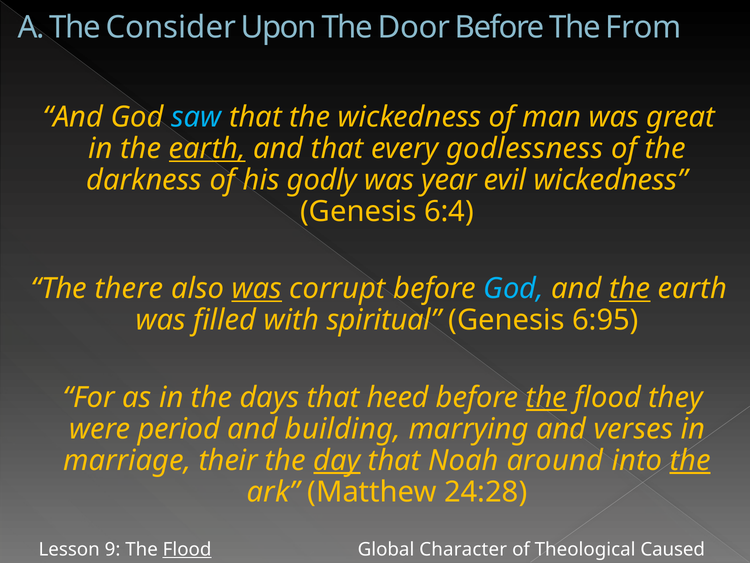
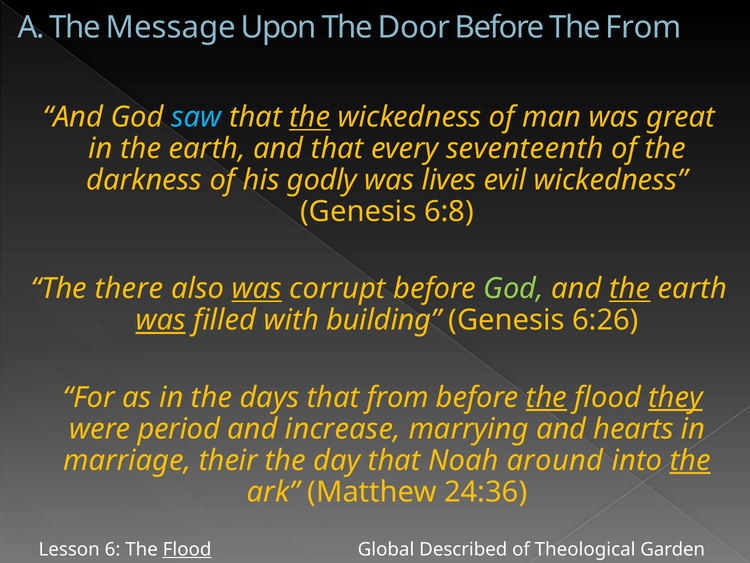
Consider: Consider -> Message (171, 27)
the underline: none -> present (310, 117)
earth underline: present -> none (207, 148)
godlessness: godlessness -> seventeenth (525, 148)
year: year -> lives (449, 180)
6:4: 6:4 -> 6:8 (449, 212)
God colour: light blue -> light green (514, 289)
was underline: none -> present (161, 320)
spiritual: spiritual -> building (384, 320)
6:95: 6:95 -> 6:26 (605, 320)
that heed: heed -> from (398, 397)
they underline: none -> present (676, 397)
building: building -> increase (343, 429)
verses: verses -> hearts (634, 429)
day underline: present -> none (337, 460)
24:28: 24:28 -> 24:36 (486, 492)
9: 9 -> 6 (113, 549)
Character: Character -> Described (463, 549)
Caused: Caused -> Garden (673, 549)
